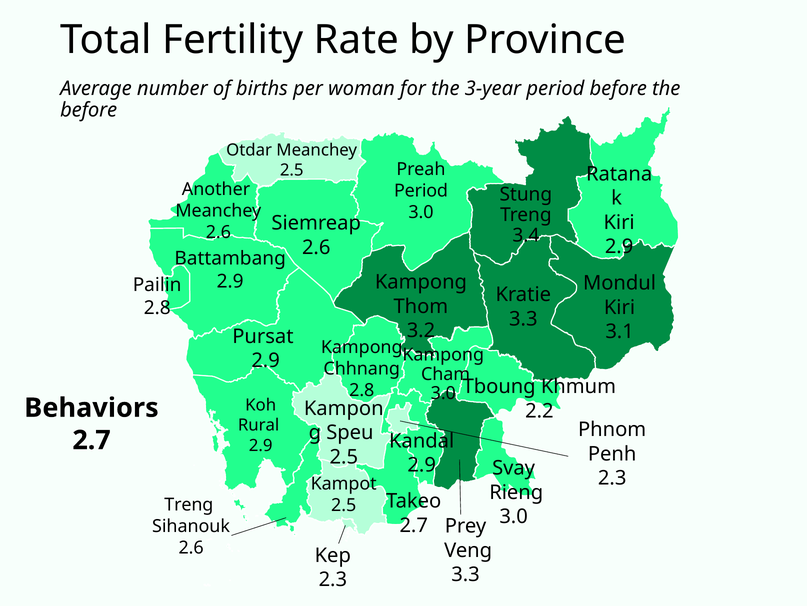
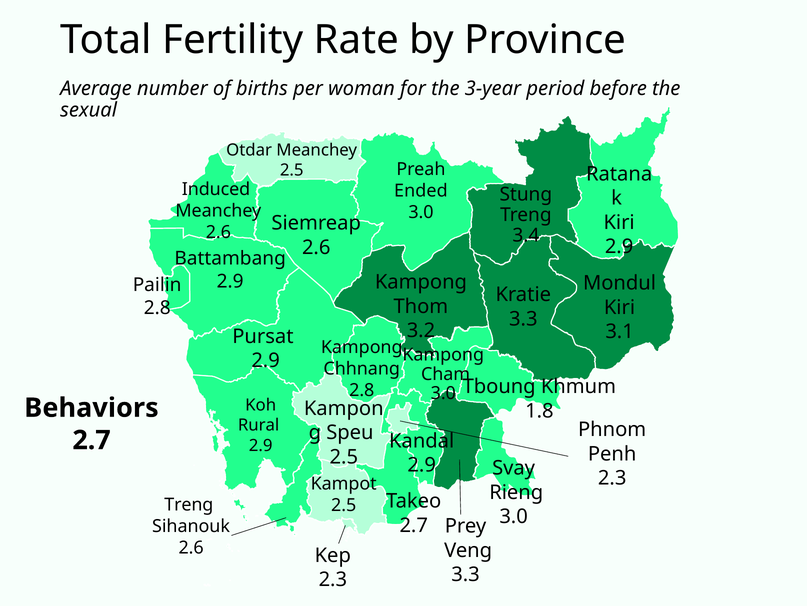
before: before -> sexual (89, 110)
Another: Another -> Induced (216, 189)
Period: Period -> Ended (421, 190)
2.2: 2.2 -> 1.8 (539, 410)
